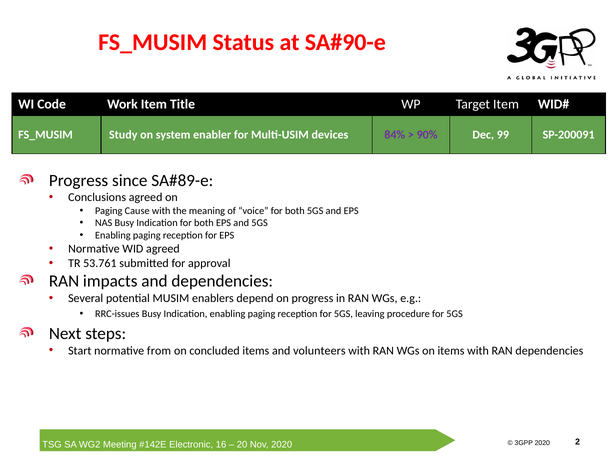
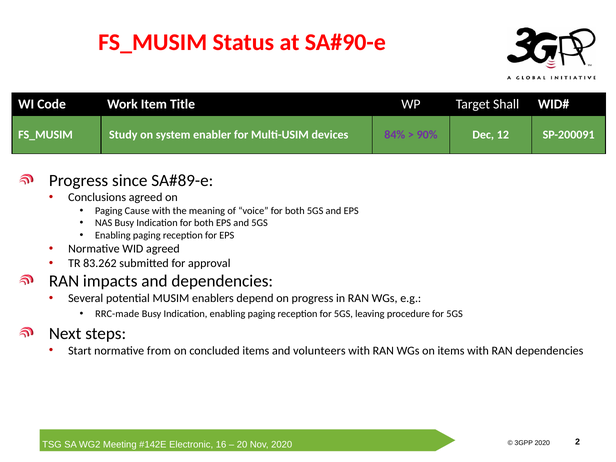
Target Item: Item -> Shall (506, 104)
99: 99 -> 12 (503, 135)
53.761: 53.761 -> 83.262 (100, 263)
RRC-issues: RRC-issues -> RRC-made (117, 314)
